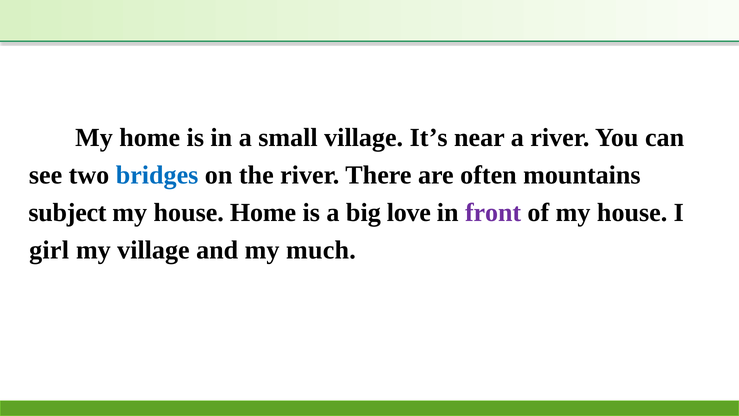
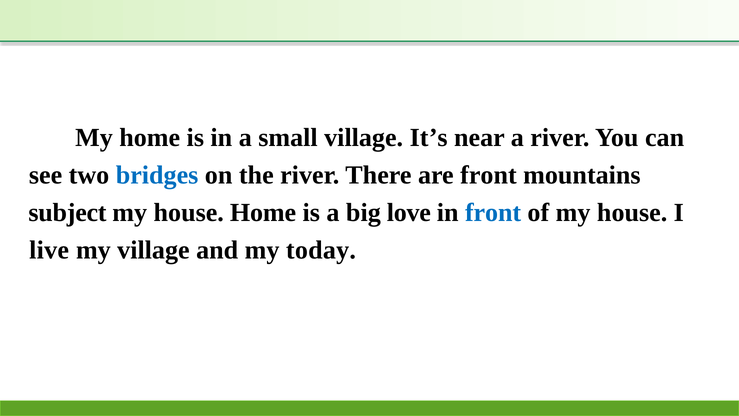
are often: often -> front (488, 175)
front colour: purple -> blue (493, 213)
girl: girl -> live (49, 250)
much: much -> today (321, 250)
